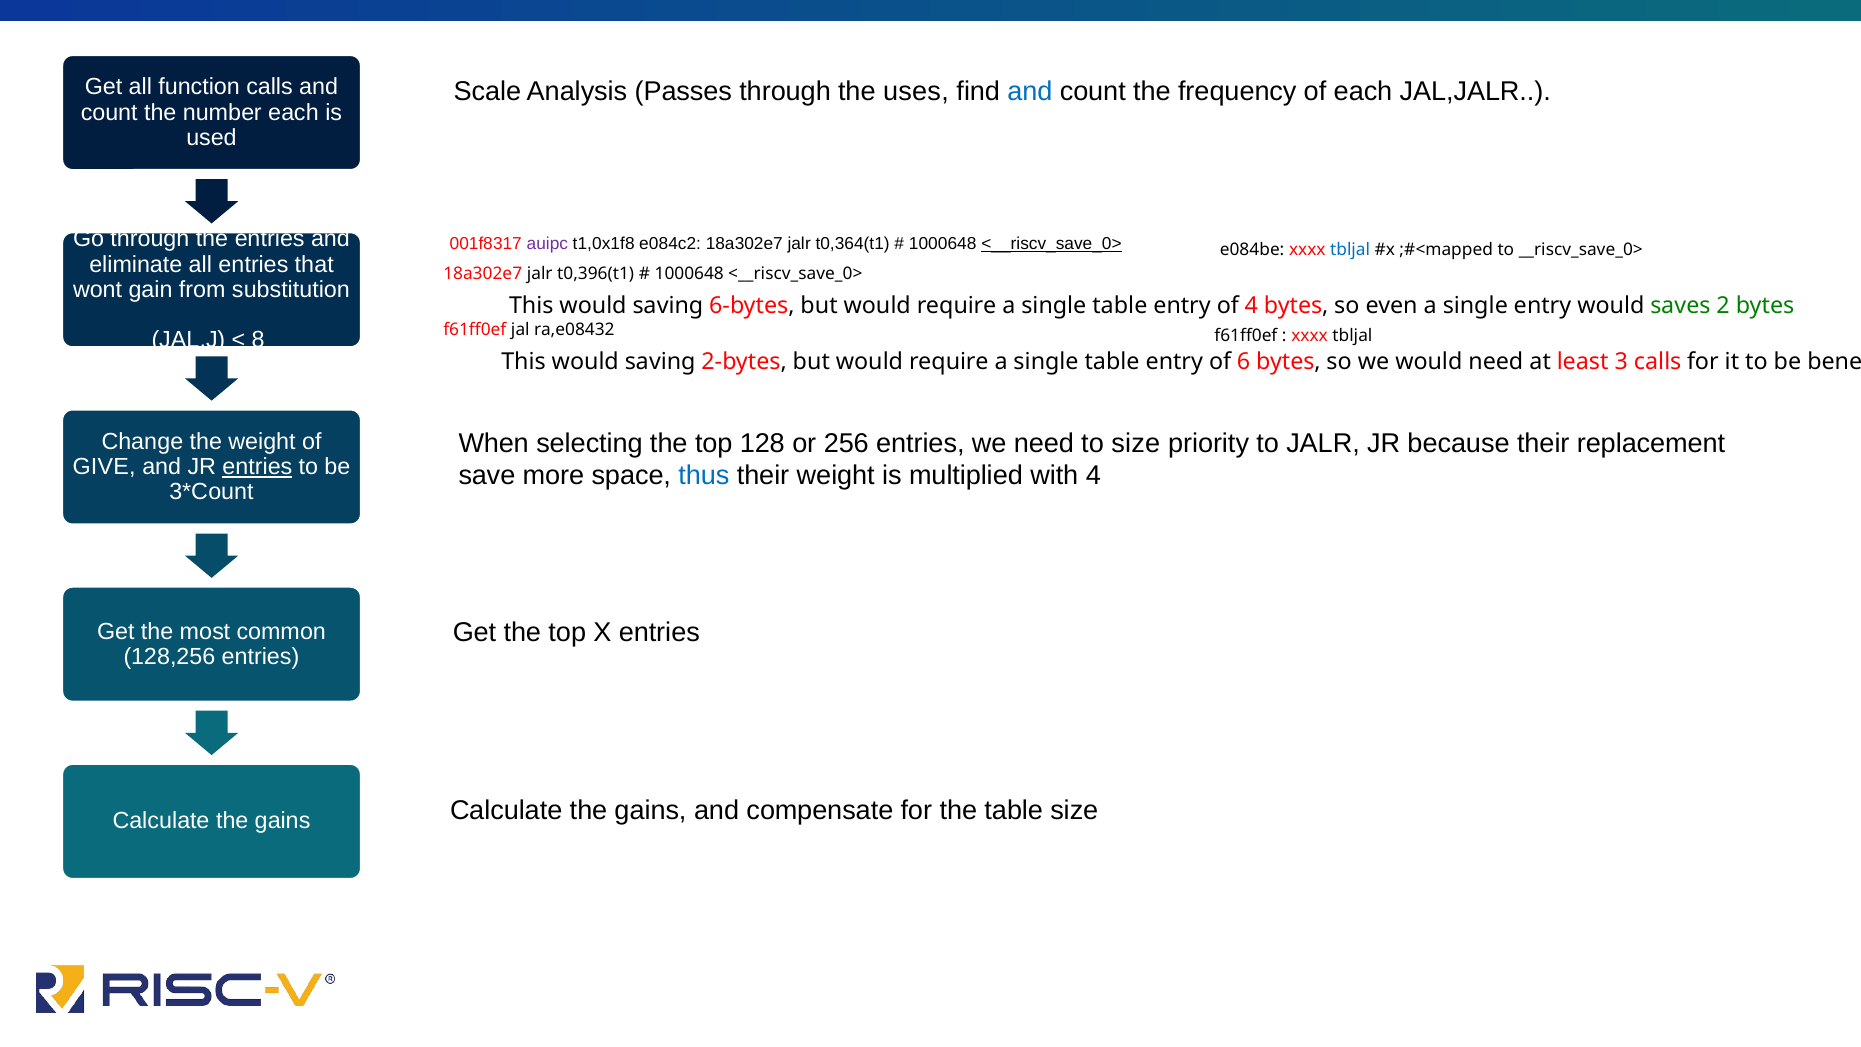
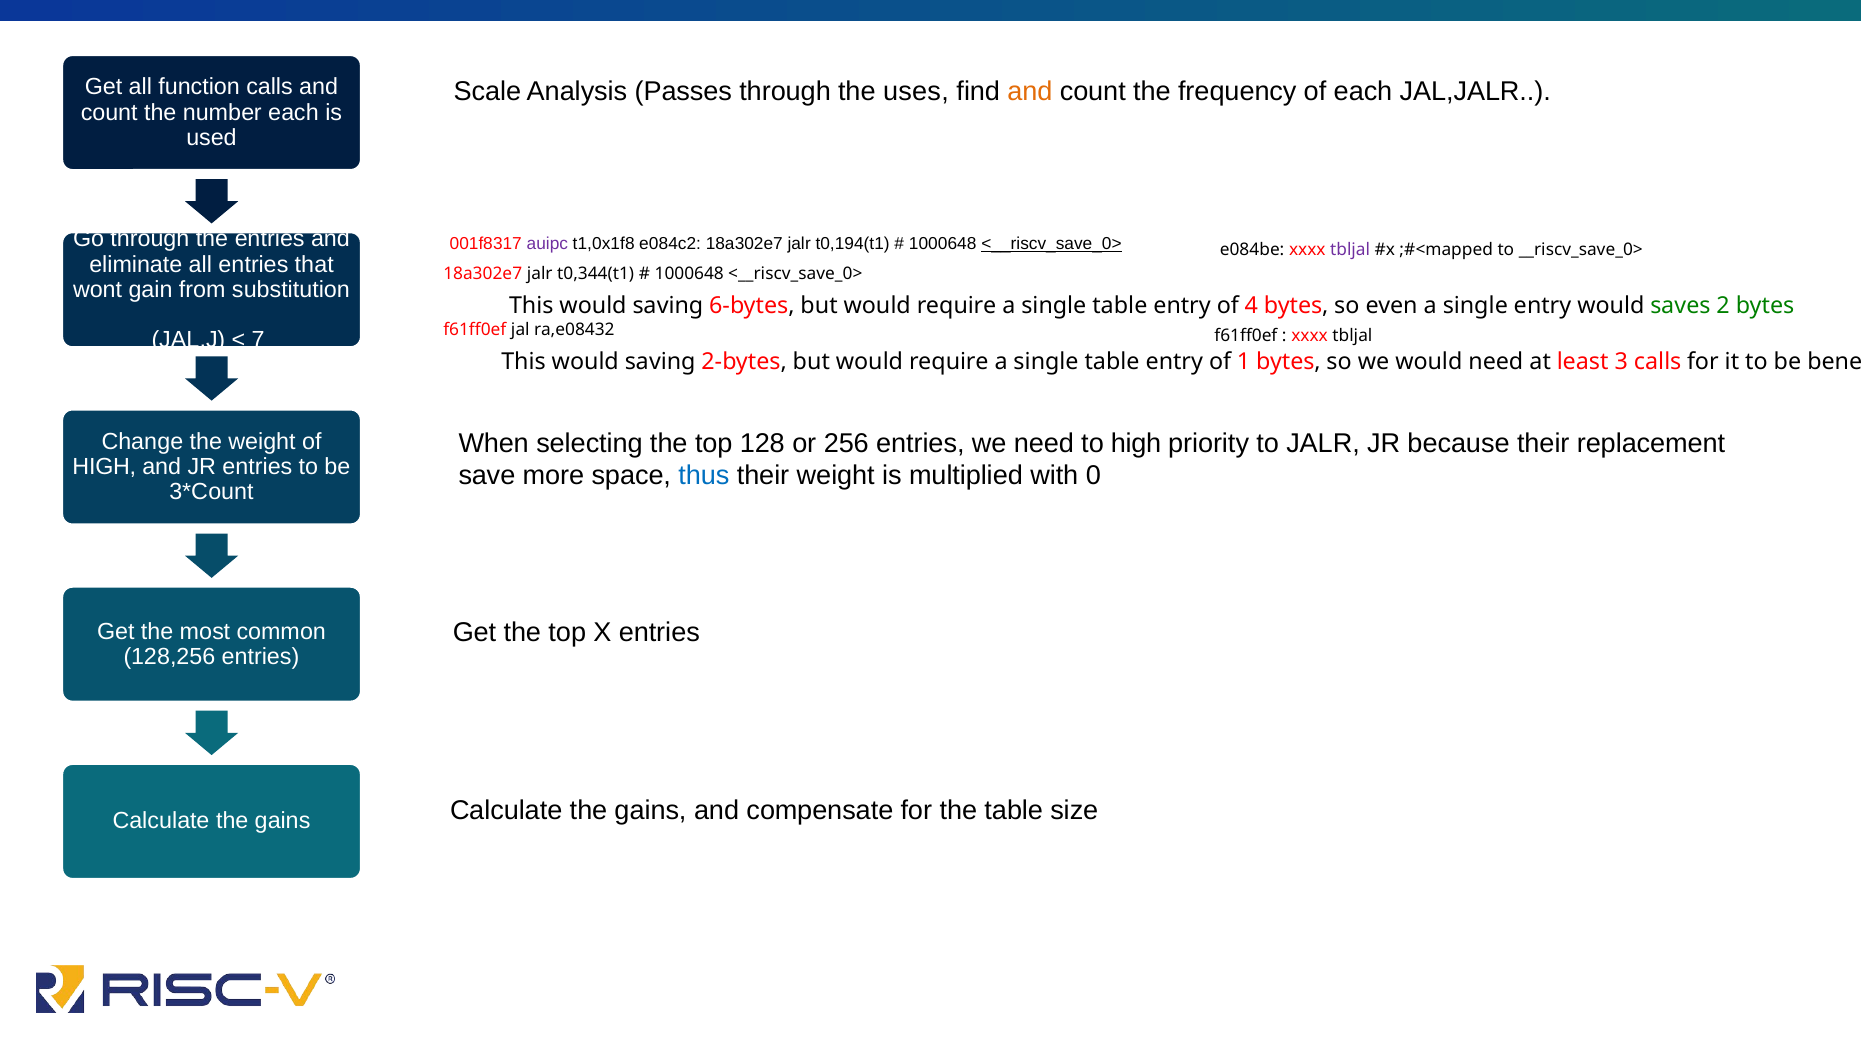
and colour: blue -> orange (1030, 92)
t0,364(t1: t0,364(t1 -> t0,194(t1 (853, 244)
tbljal colour: blue -> purple (1350, 250)
t0,396(t1: t0,396(t1 -> t0,344(t1 (596, 274)
8: 8 -> 7 (258, 340)
6: 6 -> 1 (1243, 362)
to size: size -> high (1136, 443)
GIVE: GIVE -> HIGH (104, 467)
entries underline: present -> none (257, 467)
with 4: 4 -> 0 (1093, 476)
